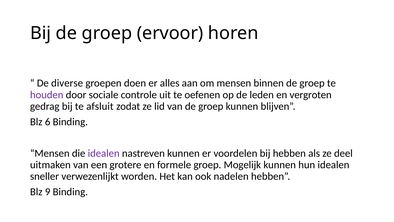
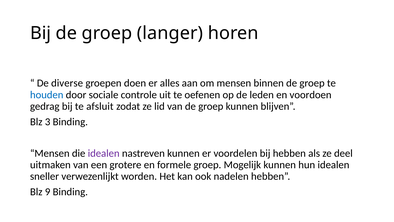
ervoor: ervoor -> langer (170, 33)
houden colour: purple -> blue (47, 95)
vergroten: vergroten -> voordoen (311, 95)
6: 6 -> 3 (48, 122)
